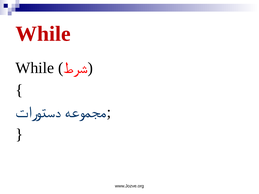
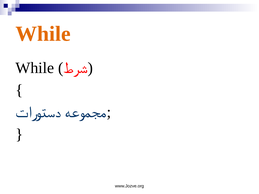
While colour: red -> orange (43, 34)
